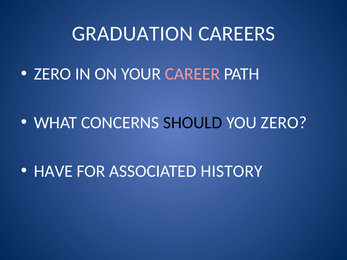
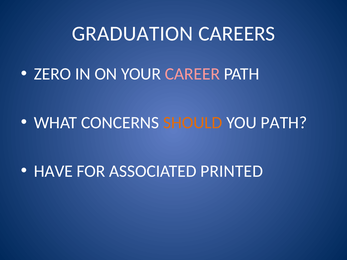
SHOULD colour: black -> orange (193, 123)
YOU ZERO: ZERO -> PATH (284, 123)
HISTORY: HISTORY -> PRINTED (232, 171)
